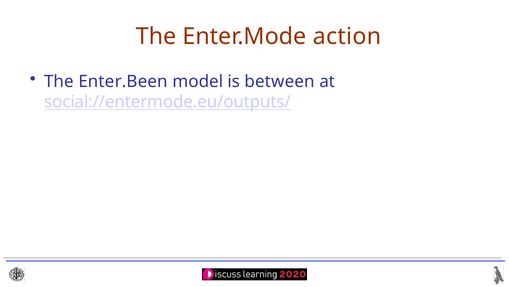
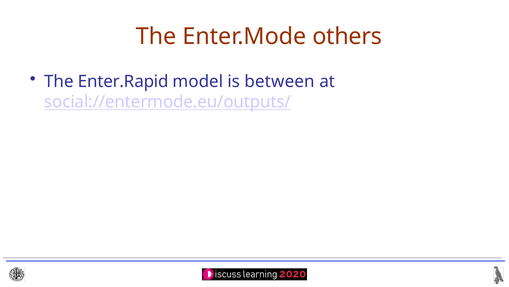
action: action -> others (347, 36)
Enter.Been: Enter.Been -> Enter.Rapid (123, 81)
